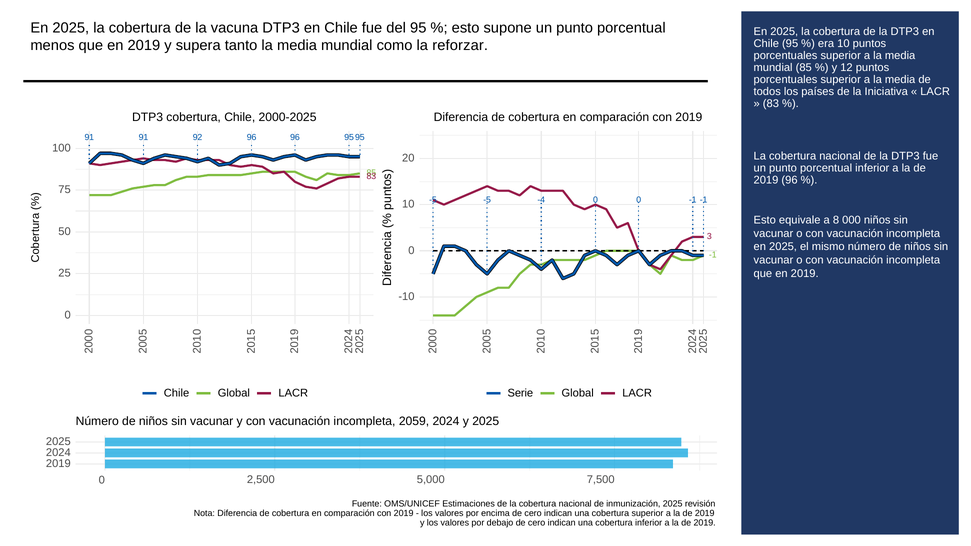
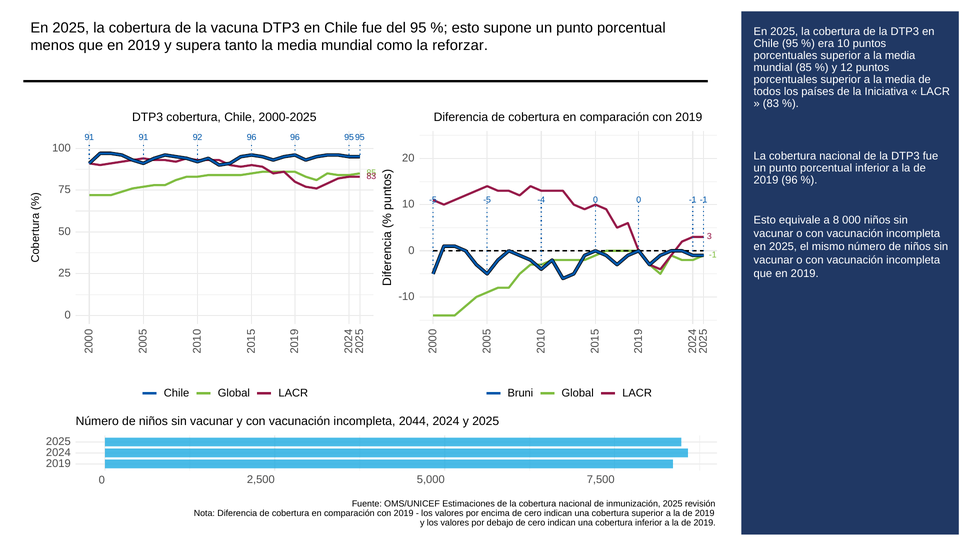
Serie: Serie -> Bruni (520, 393)
2059: 2059 -> 2044 (414, 421)
